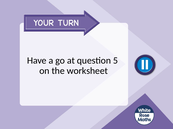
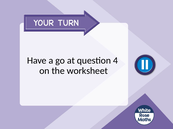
5: 5 -> 4 (116, 61)
